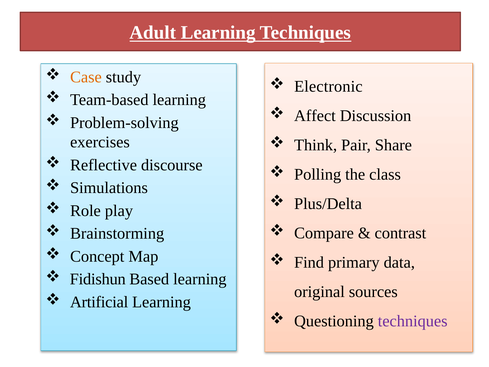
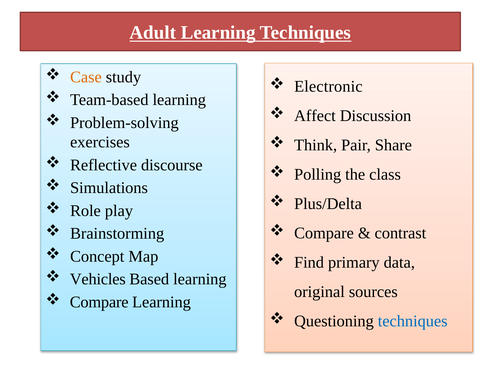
Fidishun: Fidishun -> Vehicles (98, 279)
Artificial: Artificial -> Compare (99, 302)
techniques colour: purple -> blue (413, 321)
